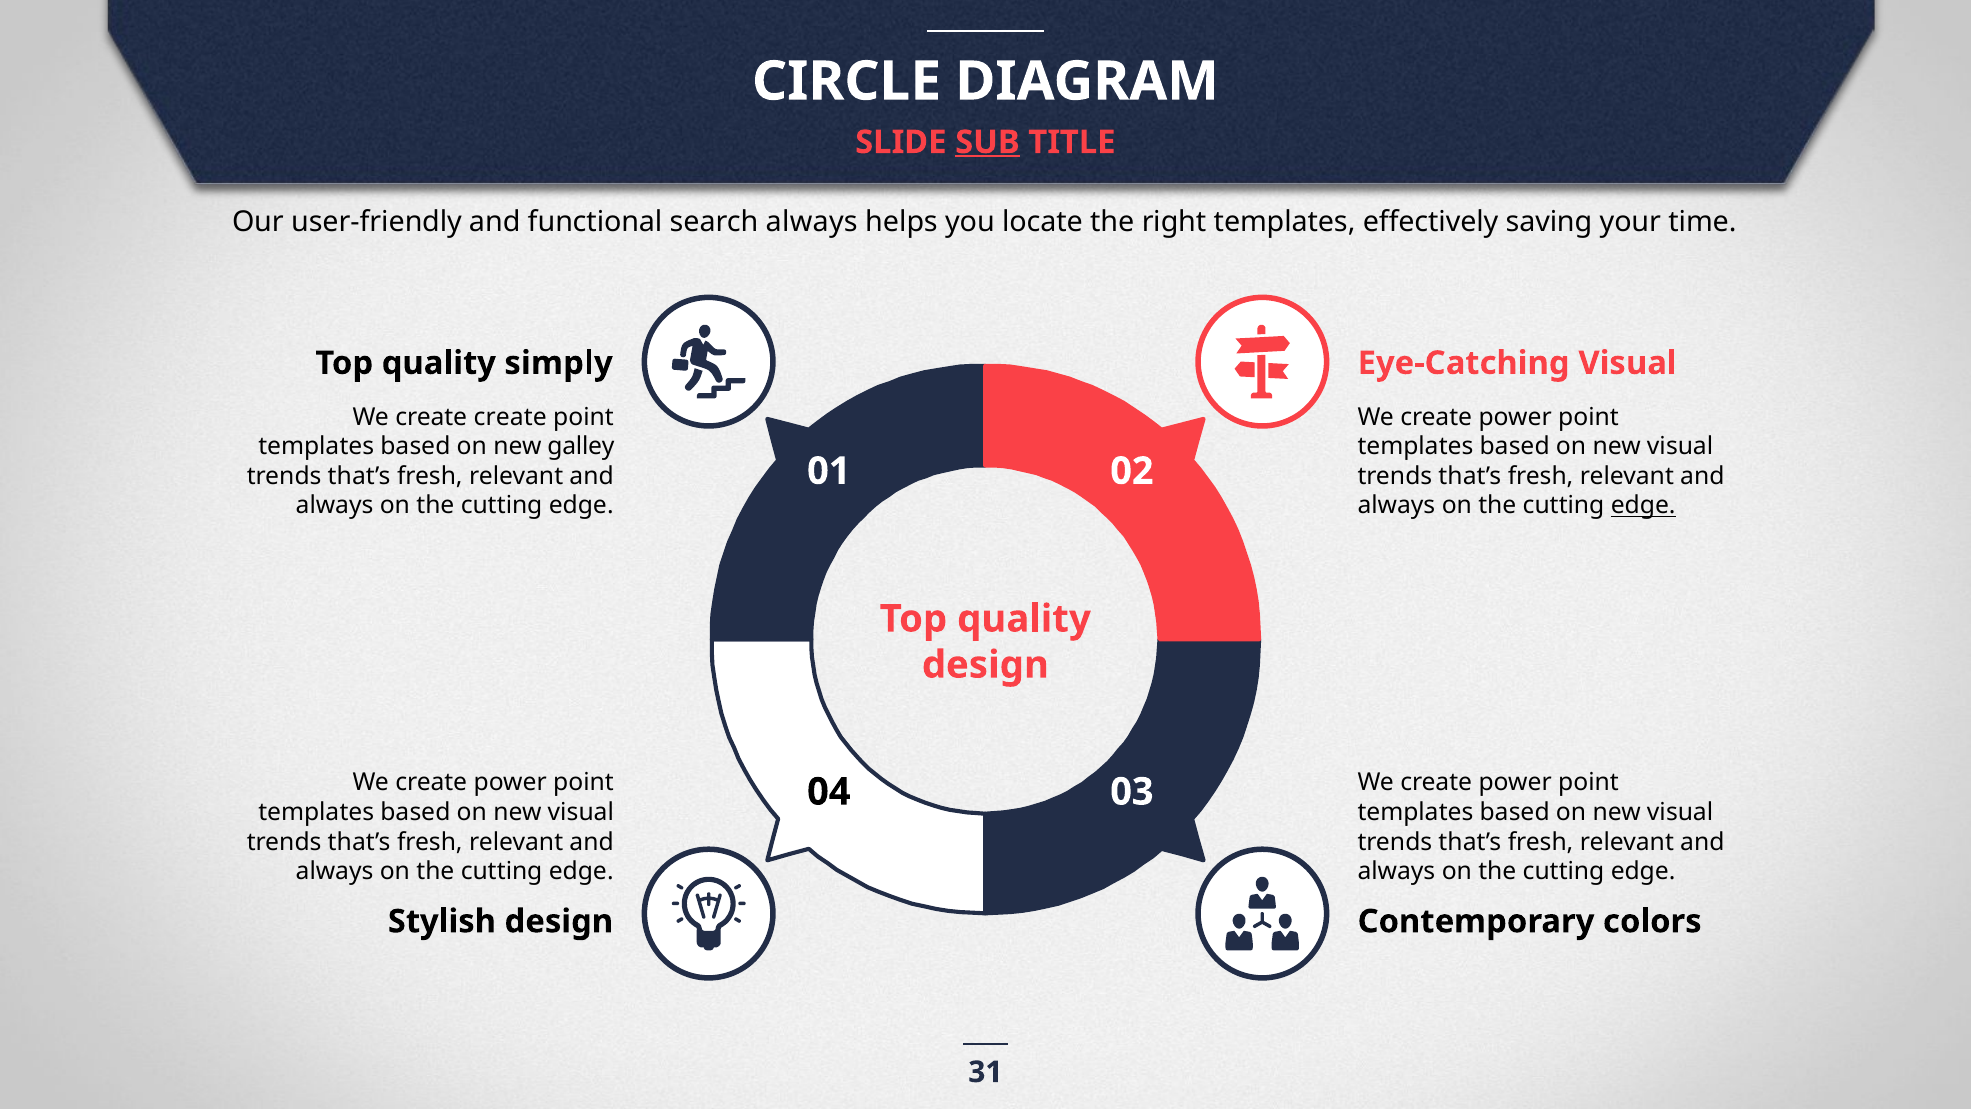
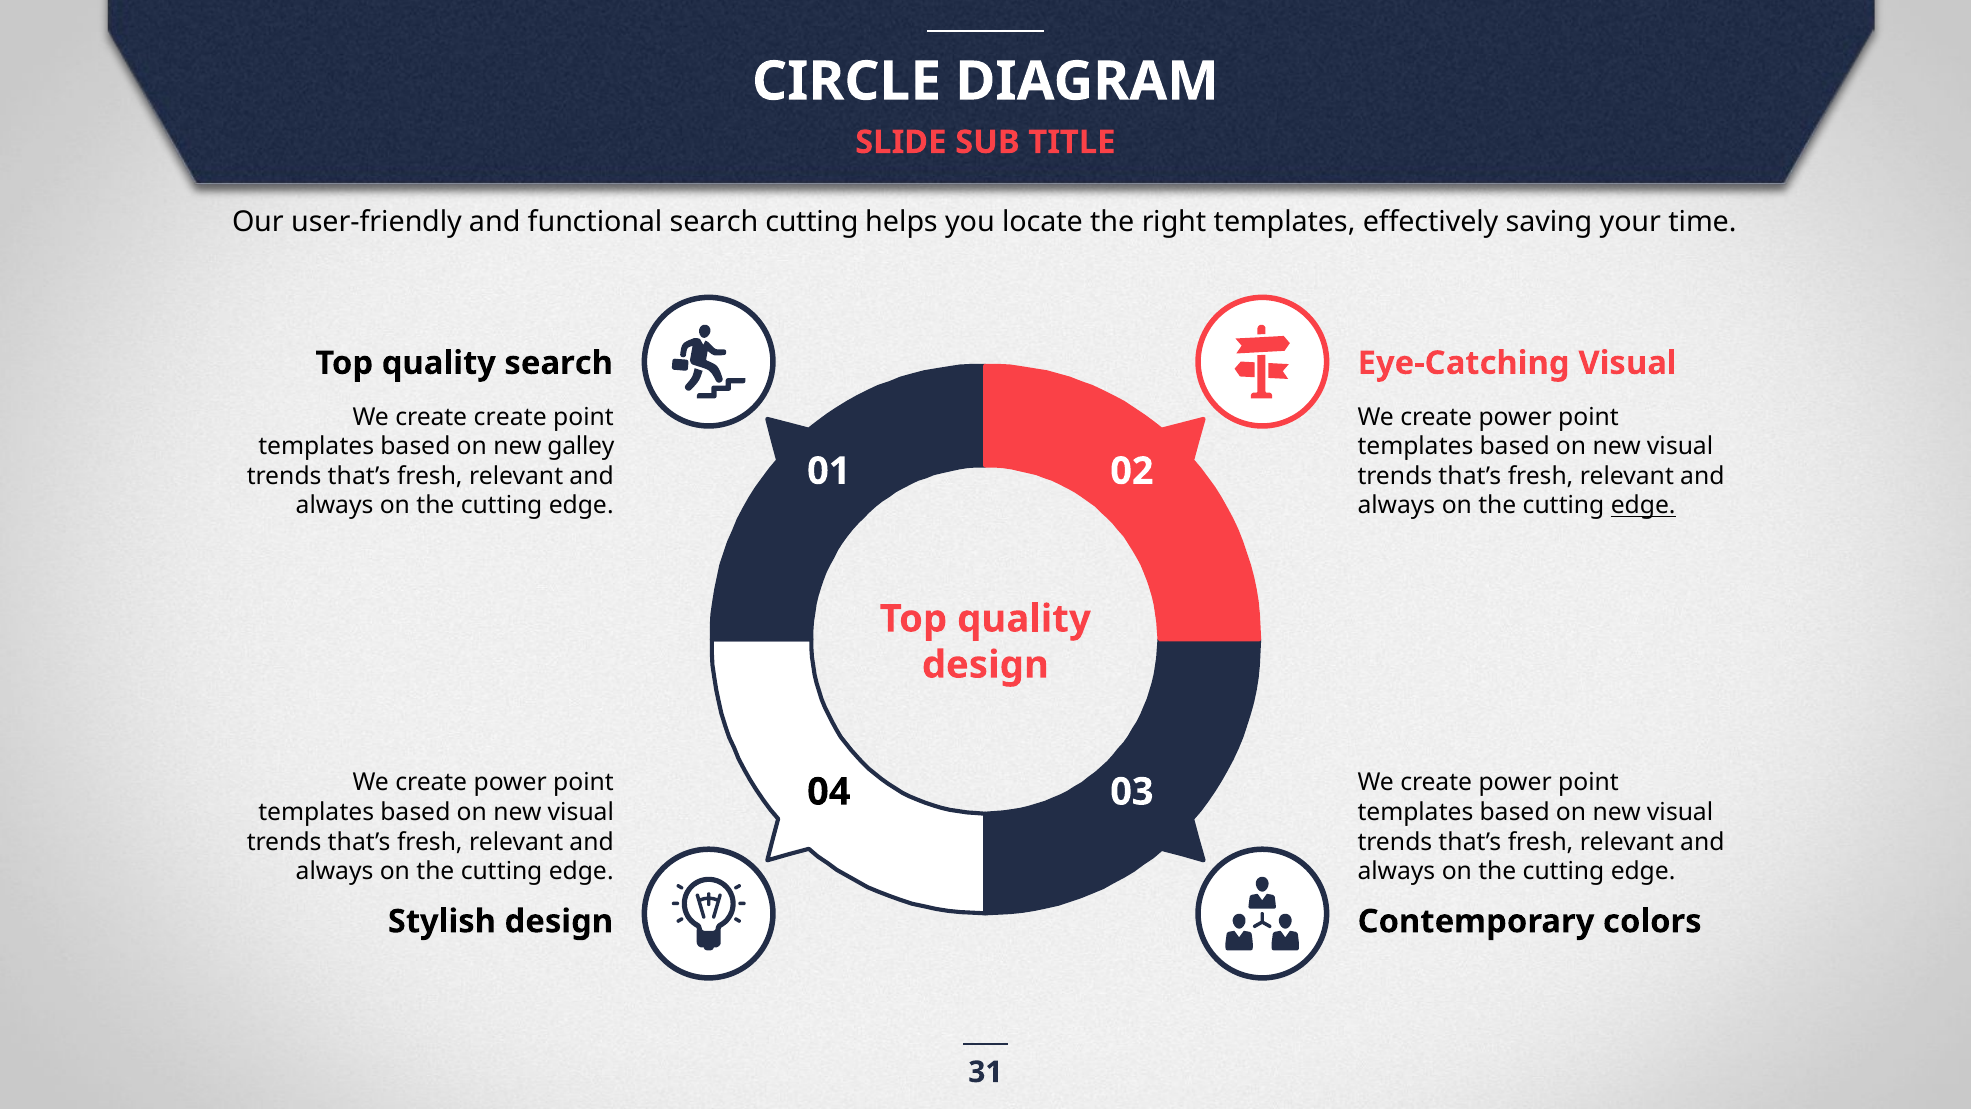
SUB underline: present -> none (987, 142)
search always: always -> cutting (812, 222)
quality simply: simply -> search (559, 363)
